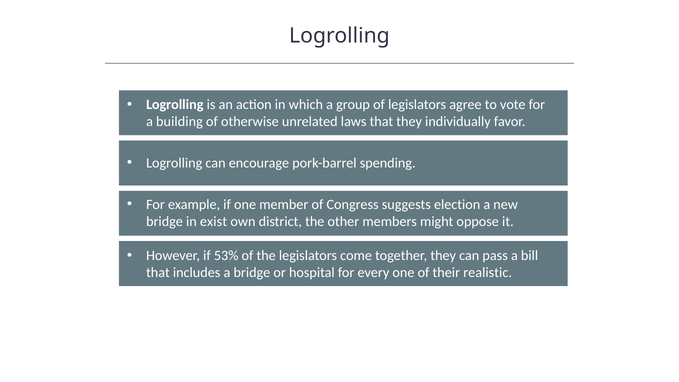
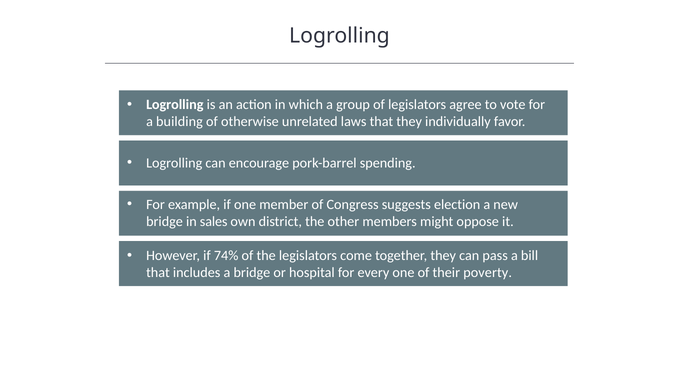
exist: exist -> sales (214, 222)
53%: 53% -> 74% (226, 256)
realistic: realistic -> poverty (488, 273)
